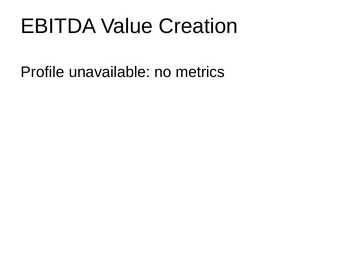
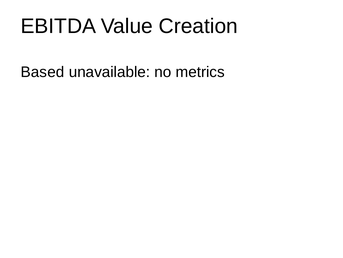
Profile: Profile -> Based (42, 72)
